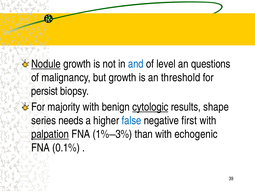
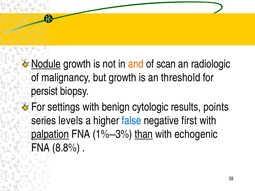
and colour: blue -> orange (136, 64)
level: level -> scan (166, 64)
questions: questions -> radiologic (211, 64)
majority: majority -> settings (64, 107)
cytologic underline: present -> none (150, 107)
shape: shape -> points (216, 107)
needs: needs -> levels (71, 121)
than underline: none -> present (144, 134)
0.1%: 0.1% -> 8.8% (66, 148)
